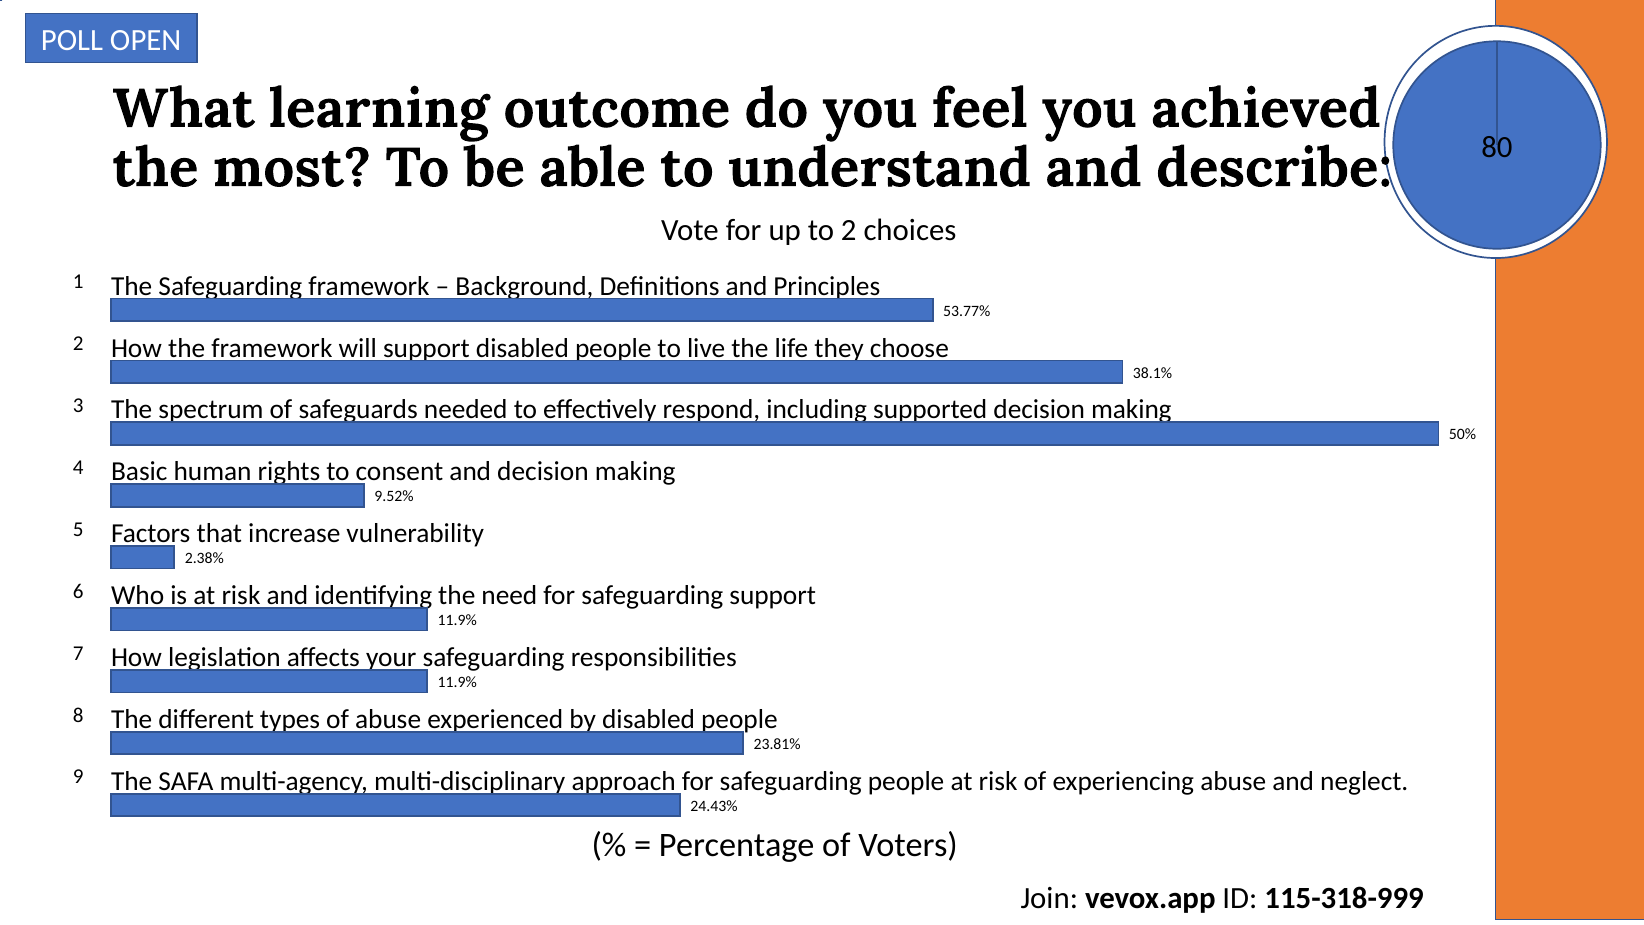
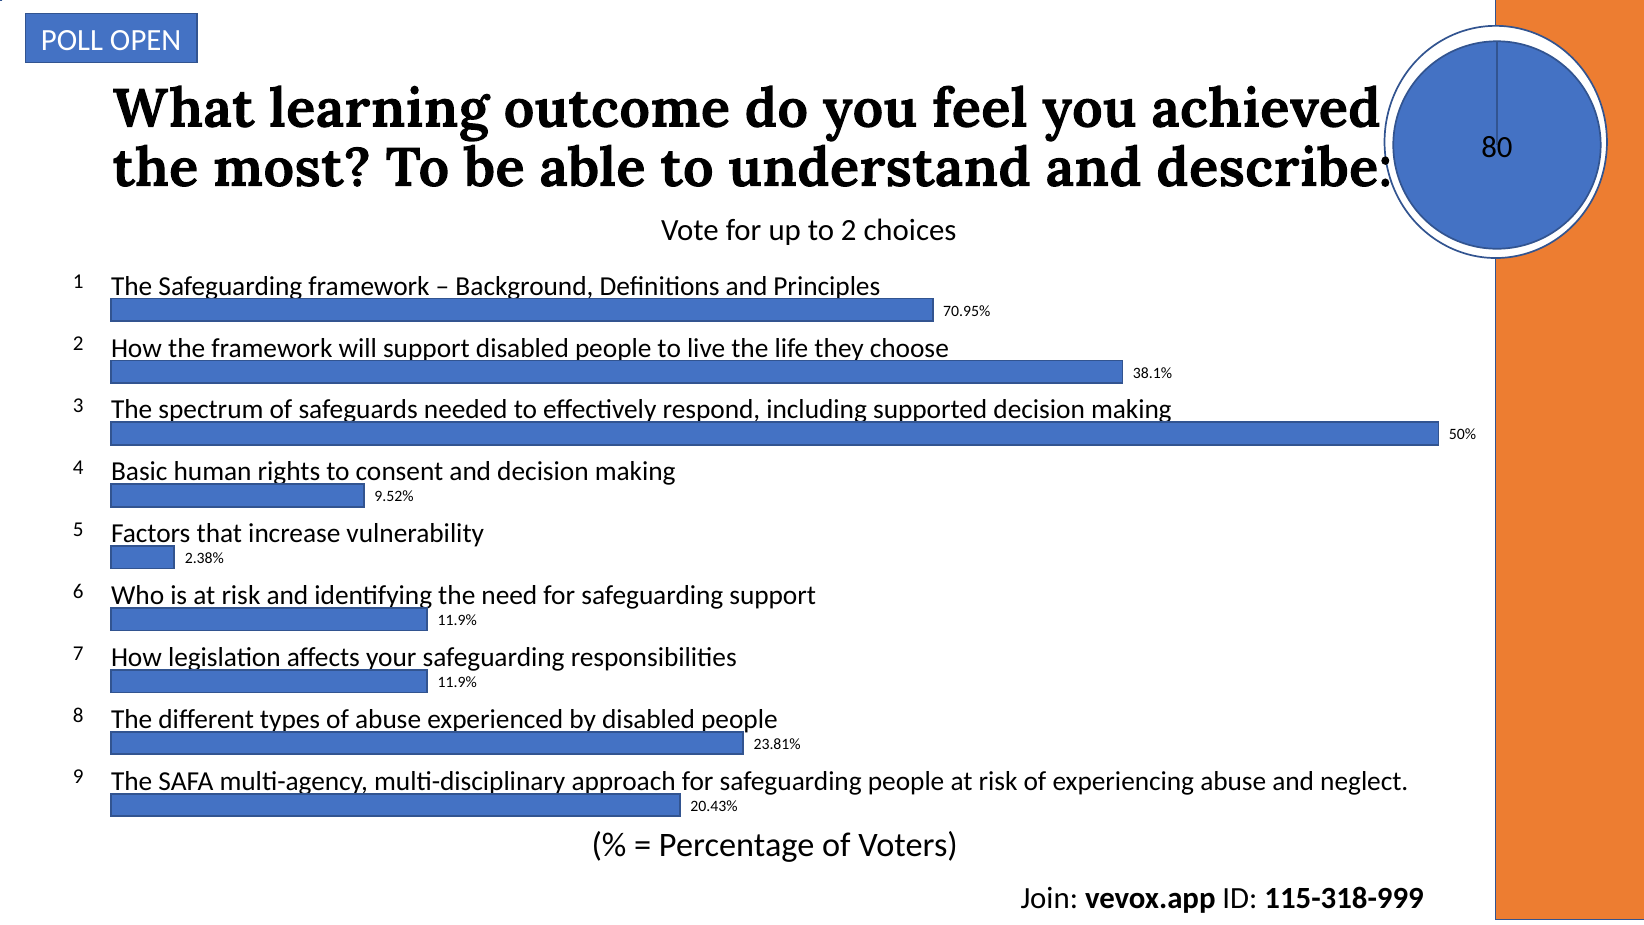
53.77%: 53.77% -> 70.95% (967, 311)
24.43%: 24.43% -> 20.43% (714, 806)
